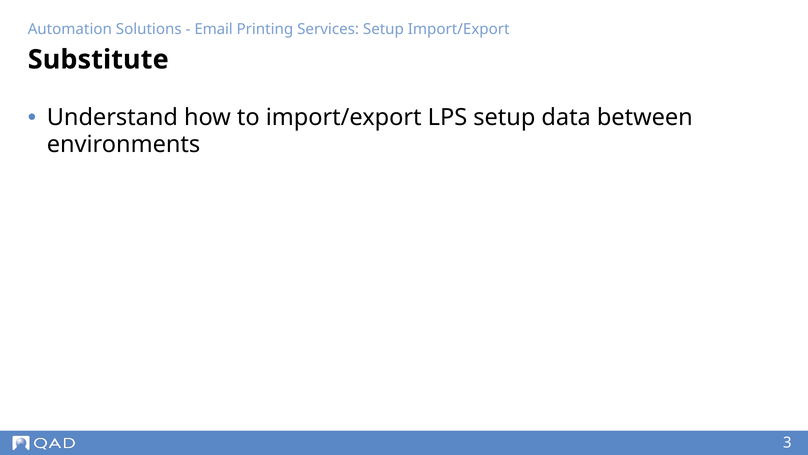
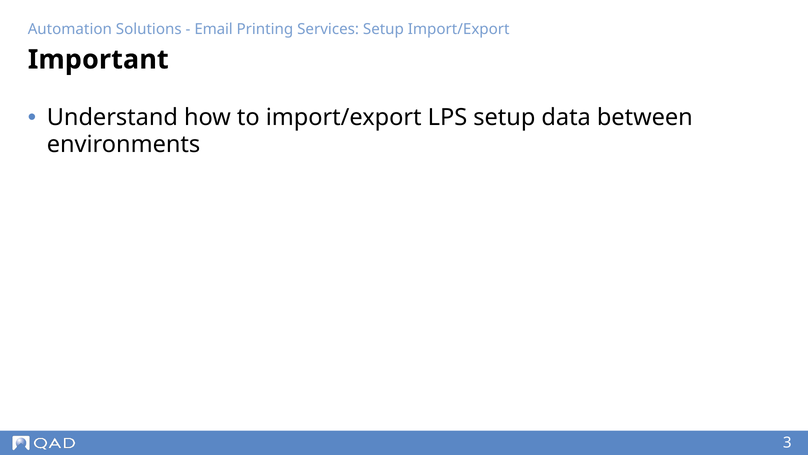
Substitute: Substitute -> Important (98, 60)
